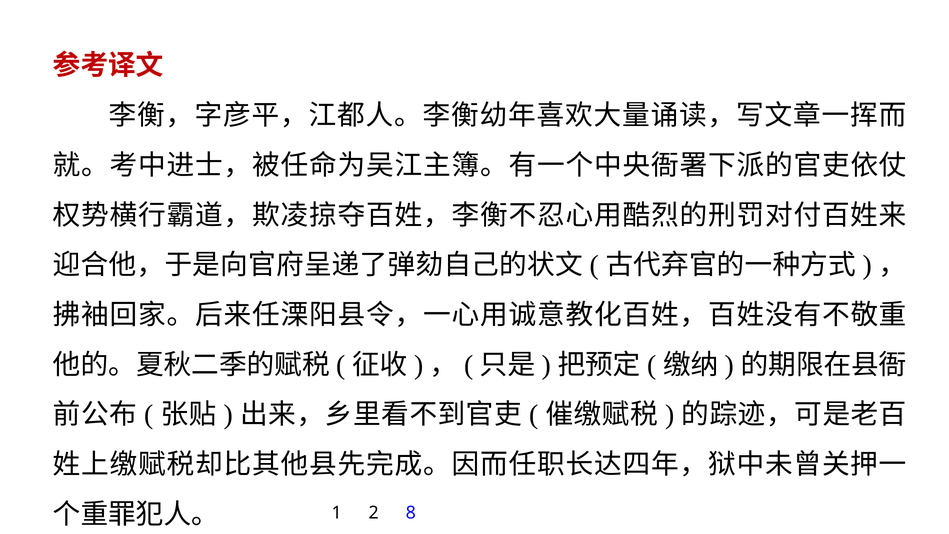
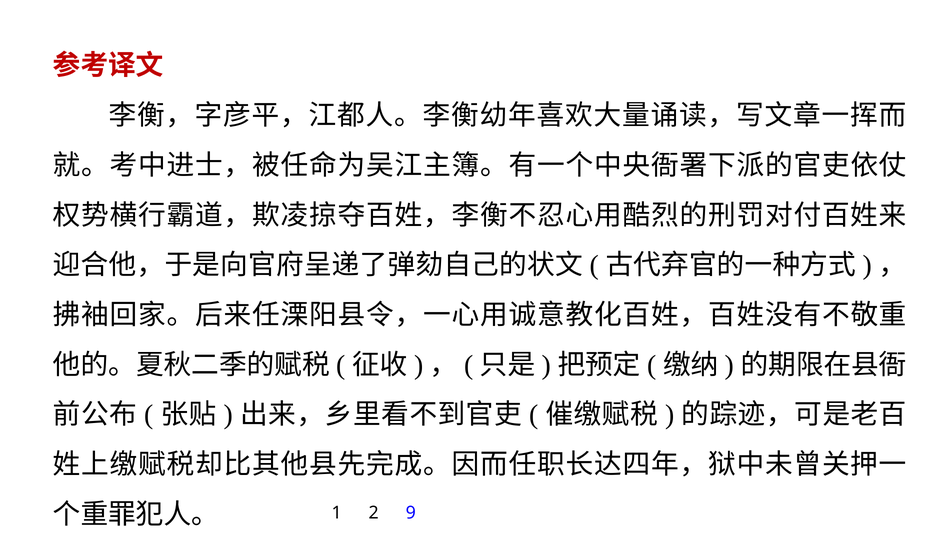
8: 8 -> 9 (411, 513)
